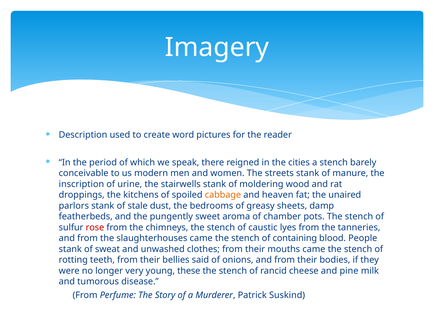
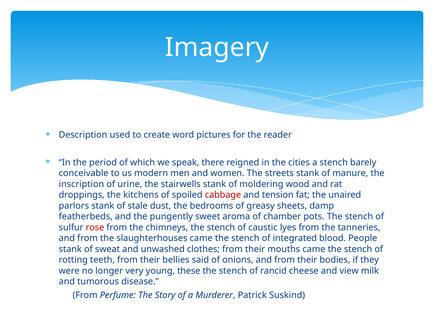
cabbage colour: orange -> red (223, 195)
heaven: heaven -> tension (278, 195)
containing: containing -> integrated (295, 239)
pine: pine -> view (349, 271)
